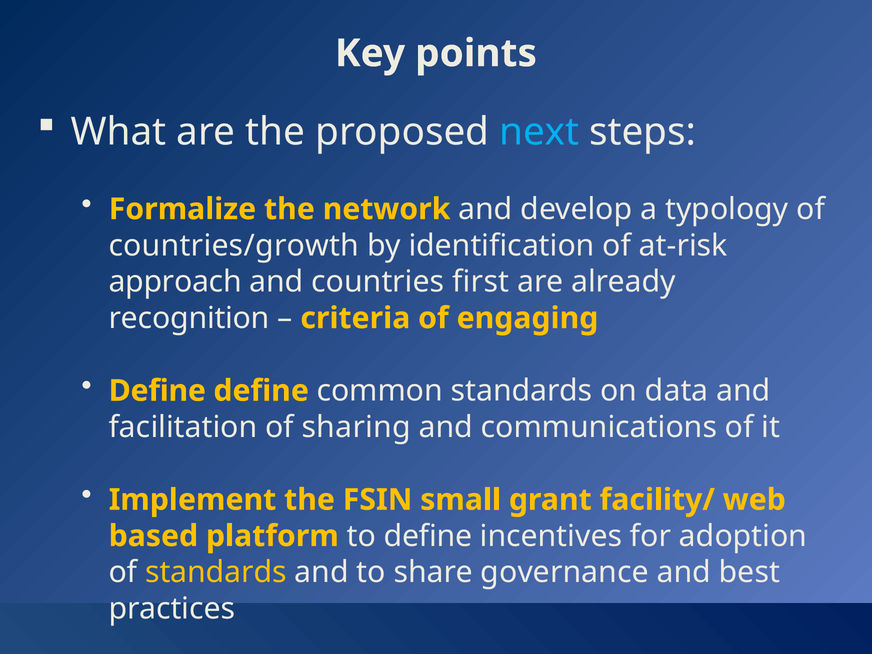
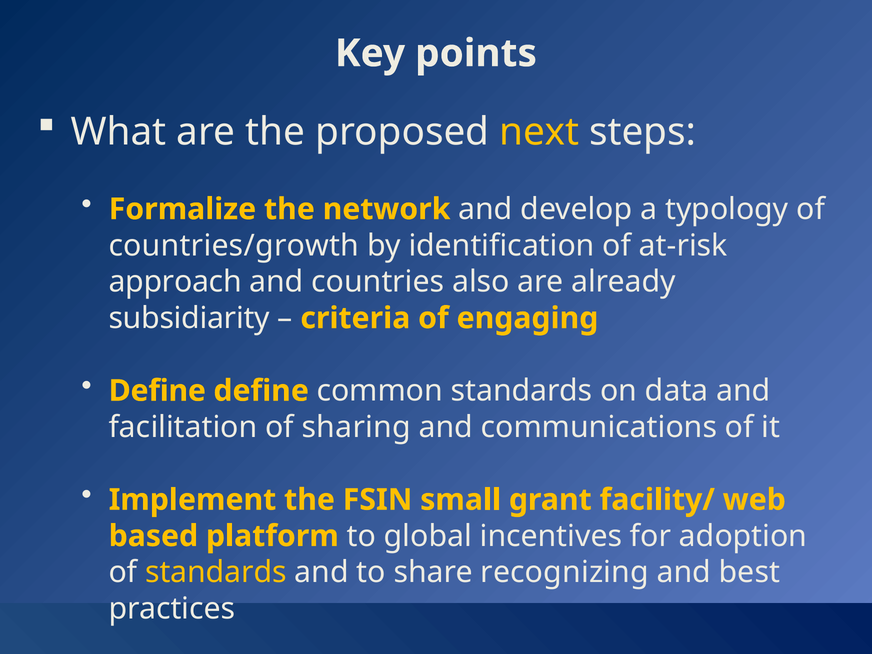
next colour: light blue -> yellow (539, 132)
first: first -> also (481, 282)
recognition: recognition -> subsidiarity (189, 318)
to define: define -> global (428, 536)
governance: governance -> recognizing (565, 572)
